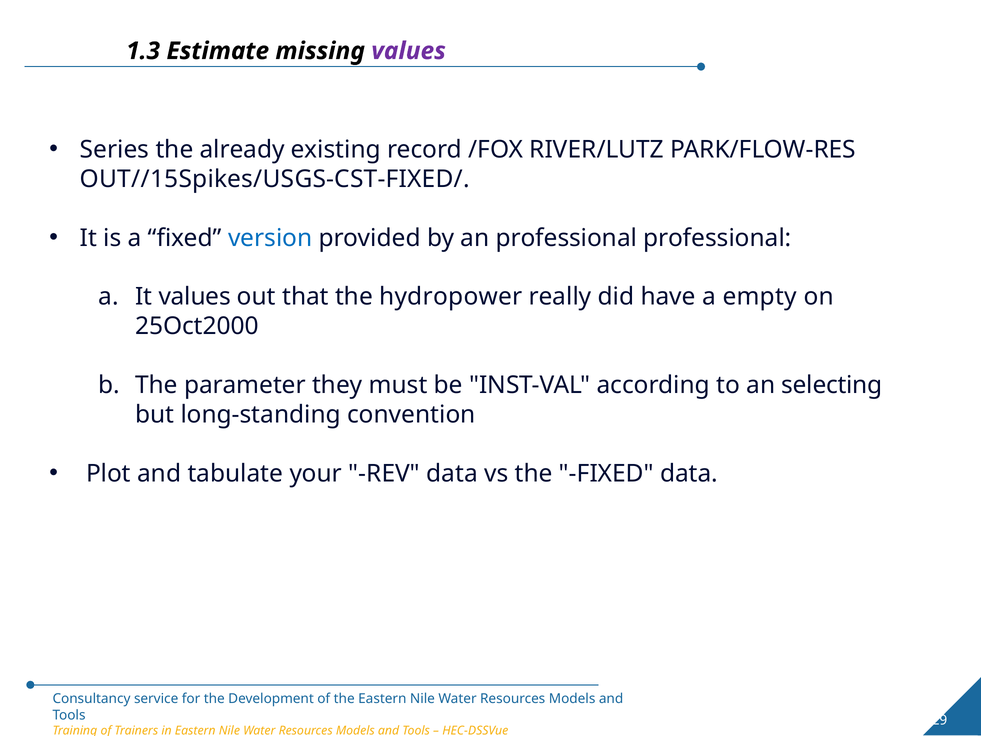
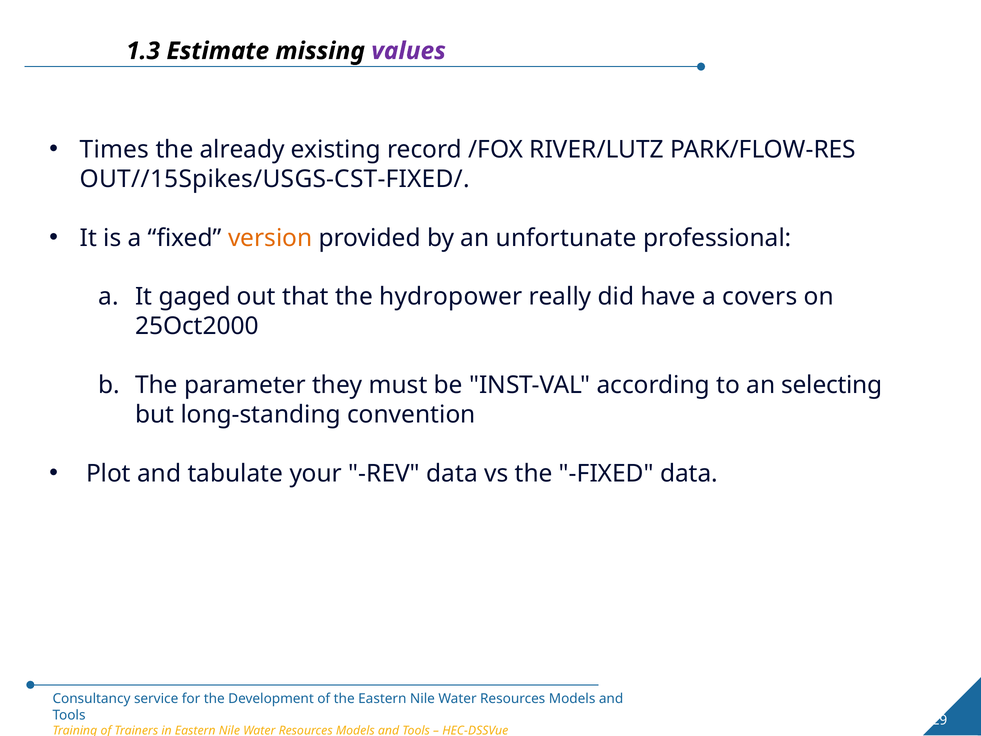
Series: Series -> Times (114, 150)
version colour: blue -> orange (270, 238)
an professional: professional -> unfortunate (566, 238)
It values: values -> gaged (195, 297)
empty: empty -> covers (760, 297)
